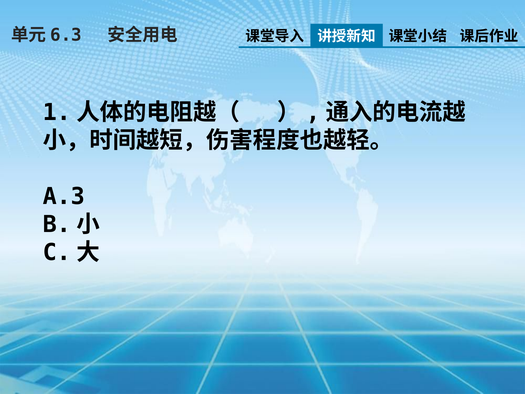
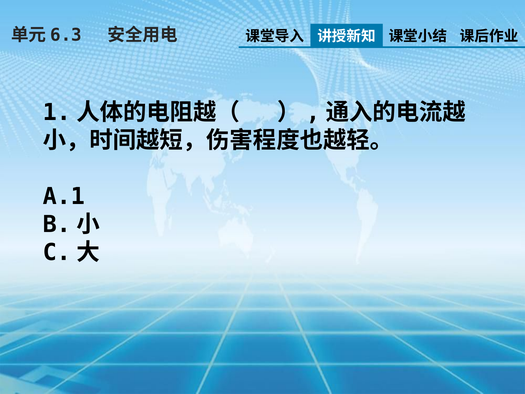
A.3: A.3 -> A.1 (64, 196)
